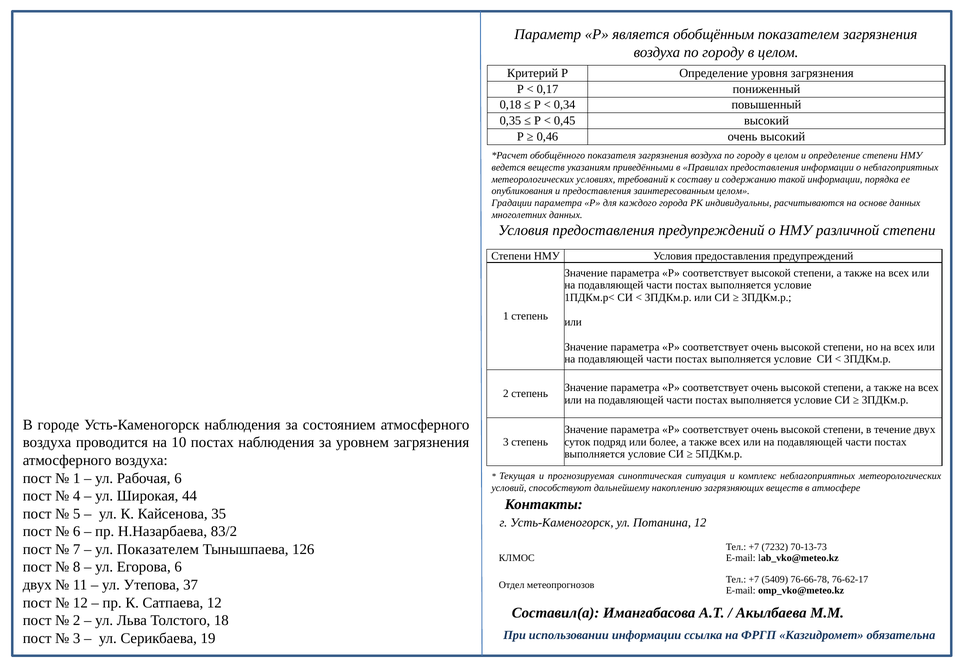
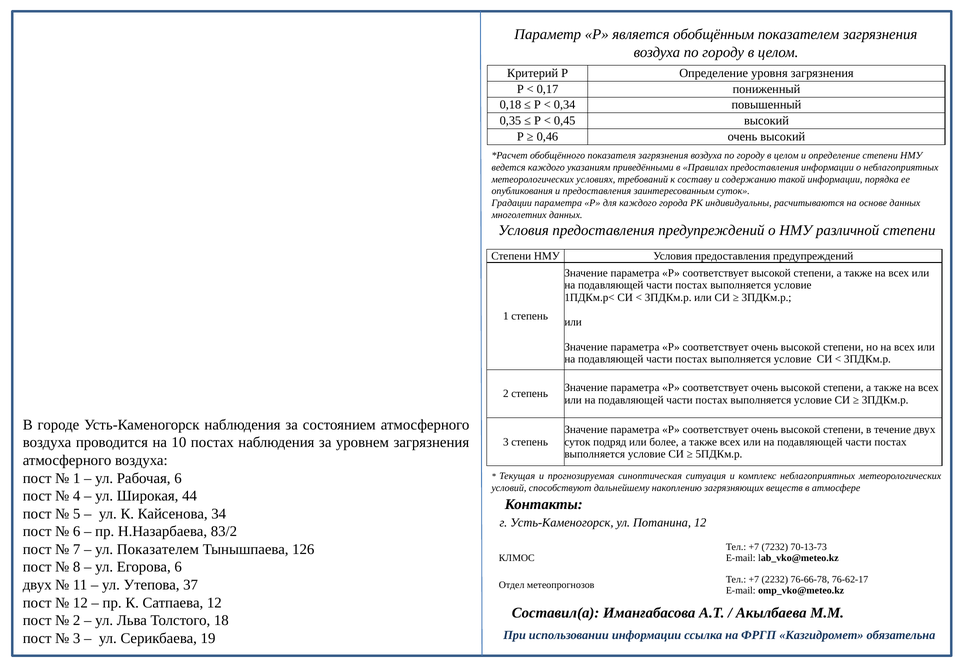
ведется веществ: веществ -> каждого (546, 168)
заинтересованным целом: целом -> суток (733, 191)
35: 35 -> 34 (219, 514)
5409: 5409 -> 2232 (775, 580)
